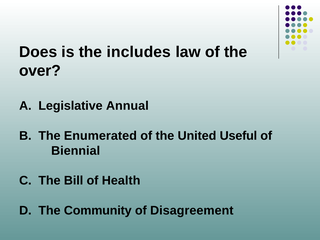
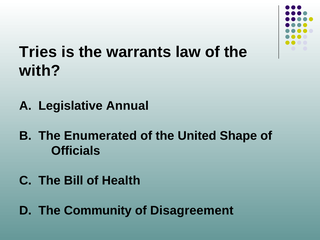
Does: Does -> Tries (38, 52)
includes: includes -> warrants (139, 52)
over: over -> with (40, 71)
Useful: Useful -> Shape (238, 136)
Biennial: Biennial -> Officials (76, 151)
